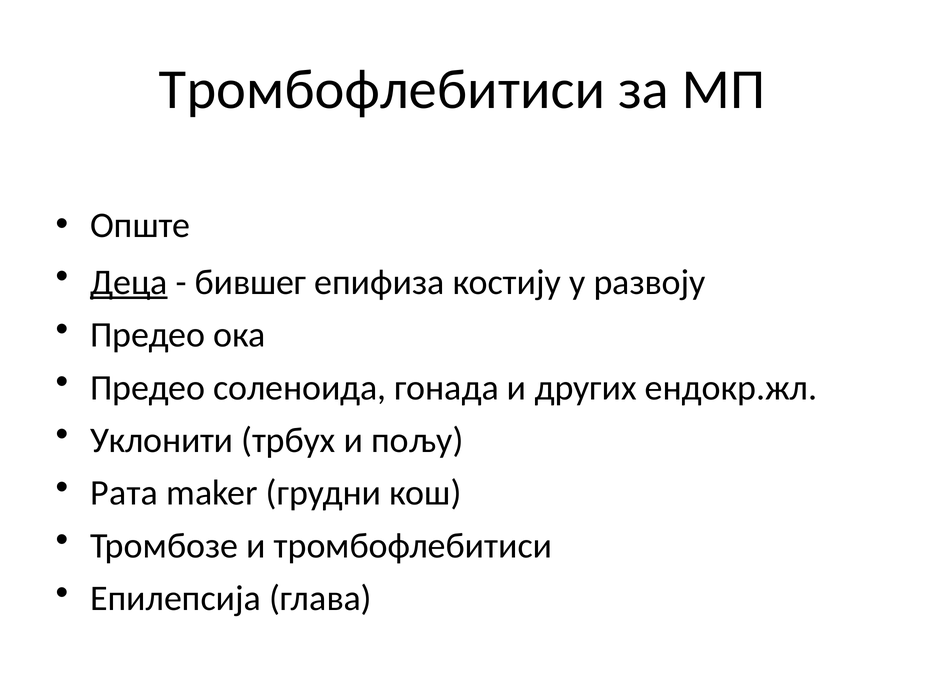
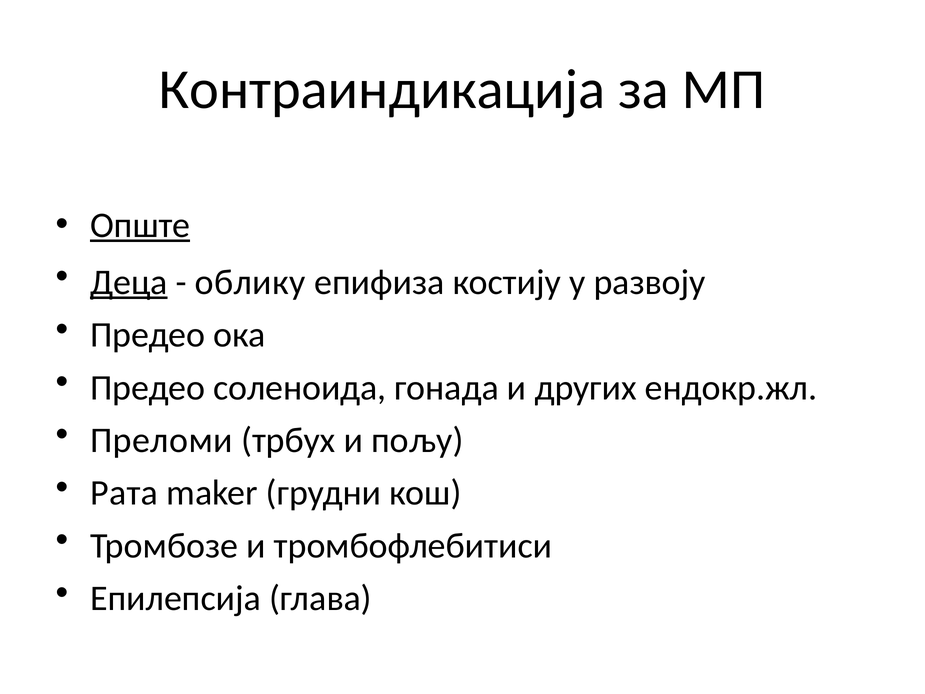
Тромбофлебитиси: Тромбофлебитиси -> Контраиндикација (382, 90)
Опште underline: none -> present (140, 225)
бившег: бившег -> облику (250, 282)
Уклонити: Уклонити -> Преломи (161, 440)
